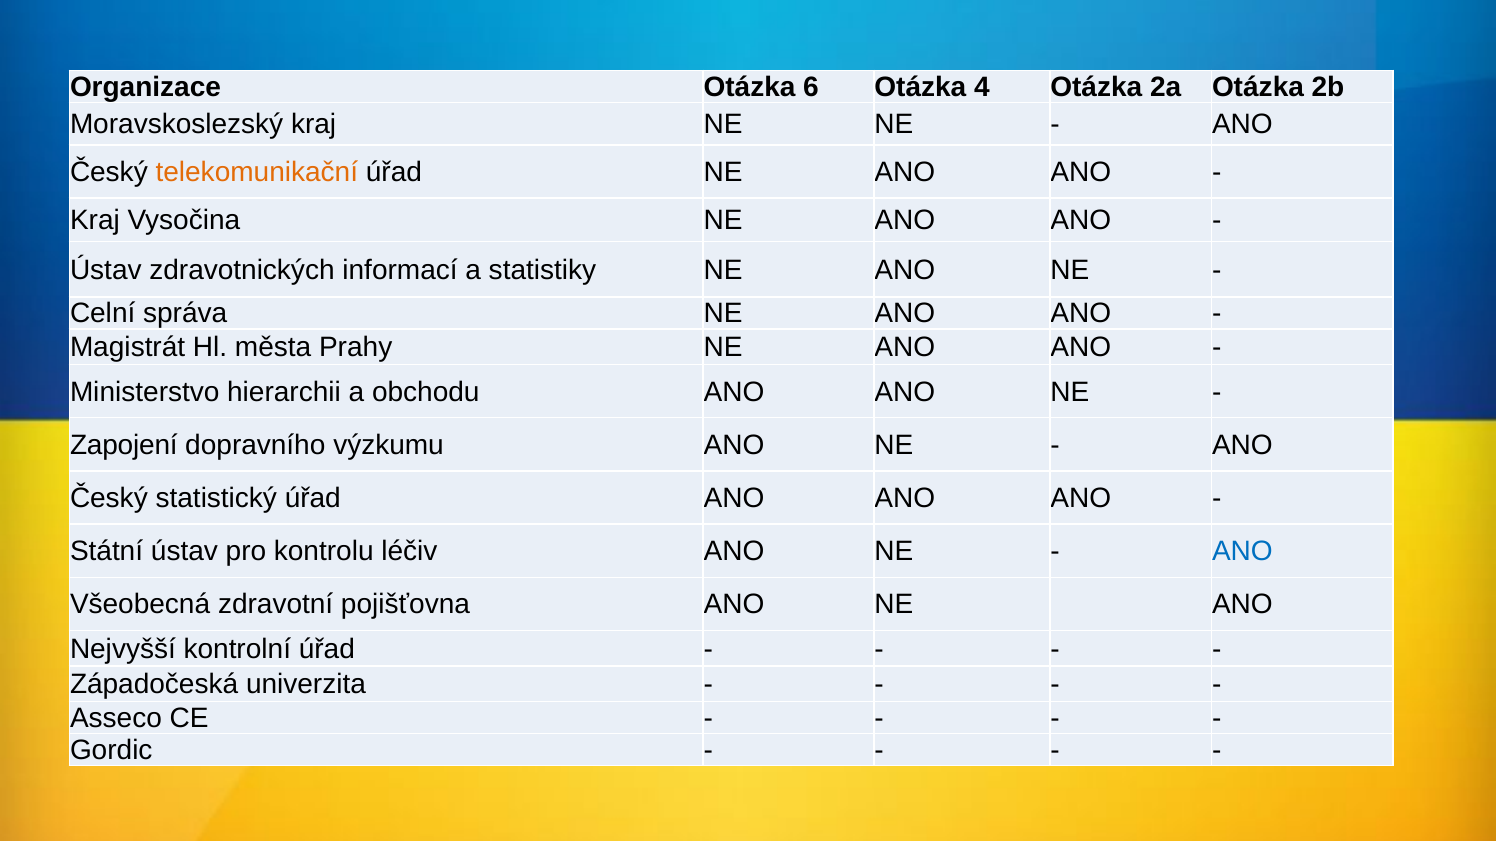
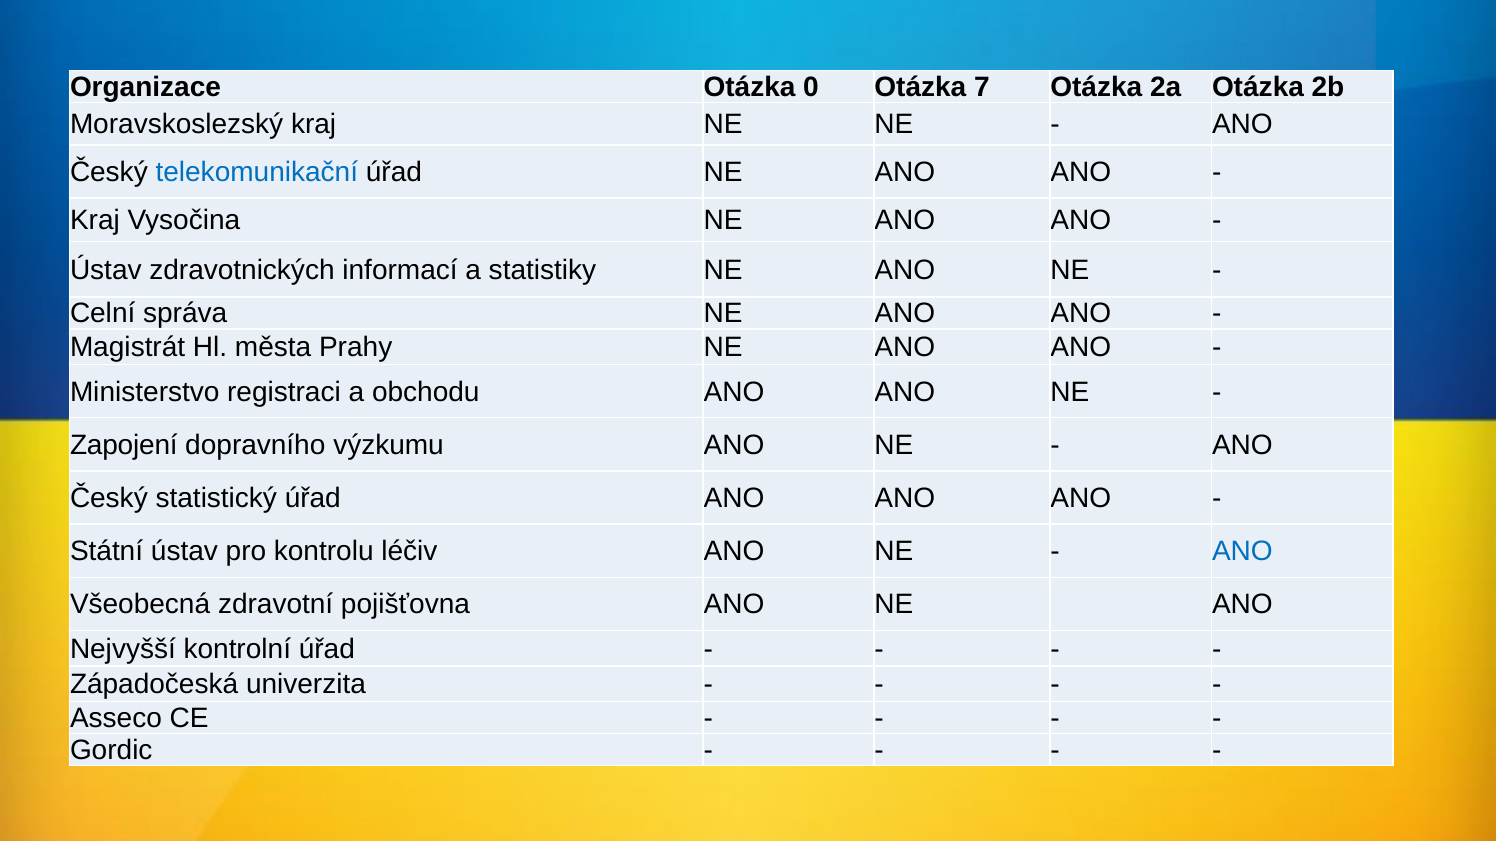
6: 6 -> 0 (811, 87)
4: 4 -> 7 (982, 87)
telekomunikační colour: orange -> blue (257, 172)
hierarchii: hierarchii -> registraci (284, 392)
